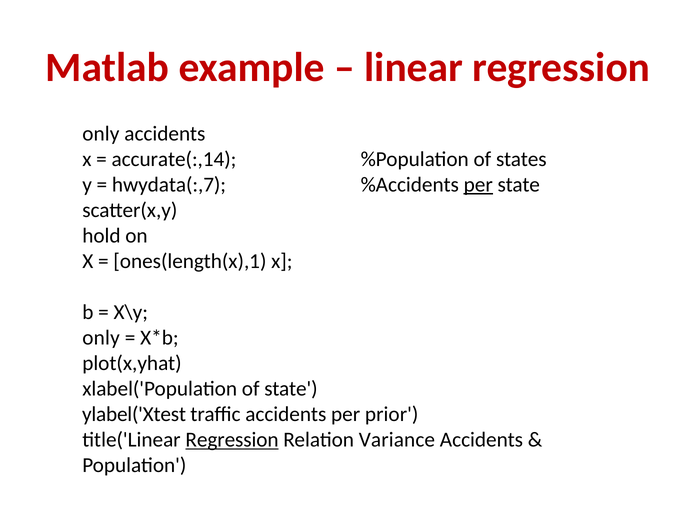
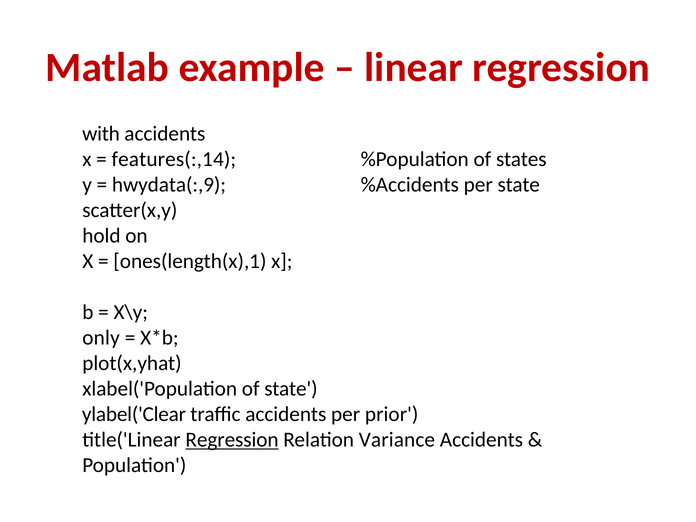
only: only -> with (101, 134)
accurate(:,14: accurate(:,14 -> features(:,14 (174, 159)
hwydata(:,7: hwydata(:,7 -> hwydata(:,9 (169, 185)
per underline: present -> none (478, 185)
ylabel('Xtest: ylabel('Xtest -> ylabel('Clear (134, 414)
